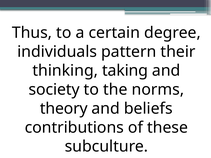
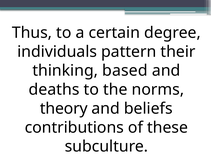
taking: taking -> based (125, 71)
society: society -> deaths (54, 90)
